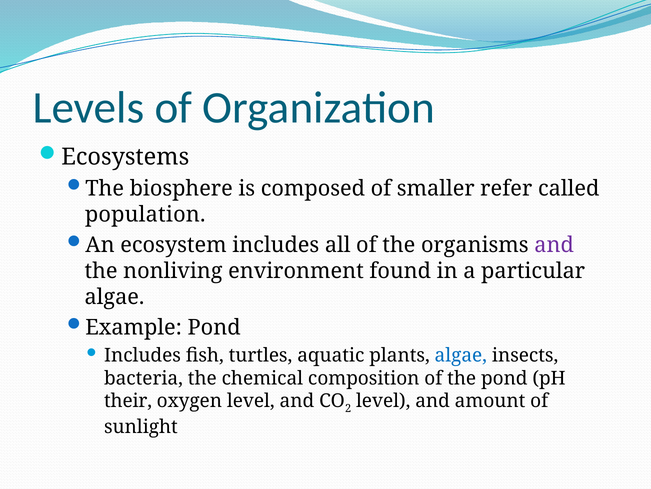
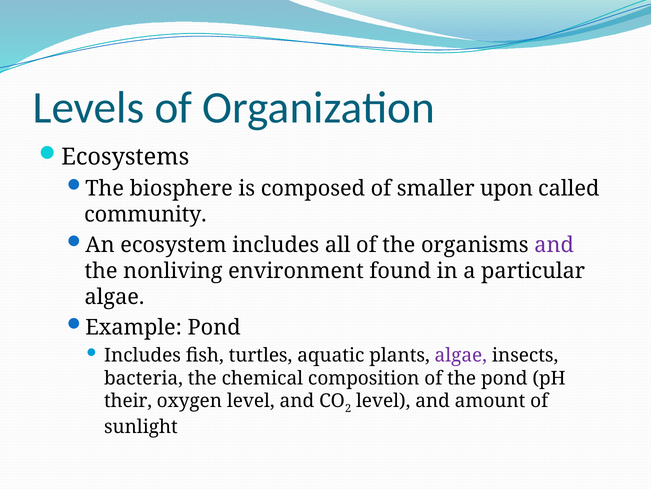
refer: refer -> upon (506, 188)
population: population -> community (145, 214)
algae colour: blue -> purple (461, 355)
